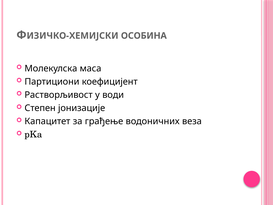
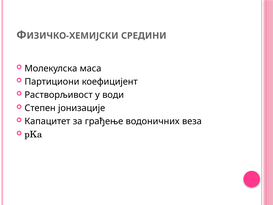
ОСОБИНА: ОСОБИНА -> СРЕДИНИ (144, 36)
